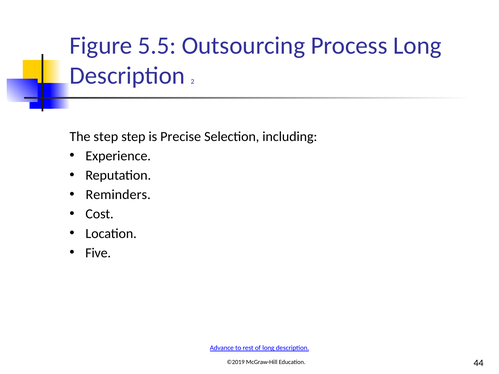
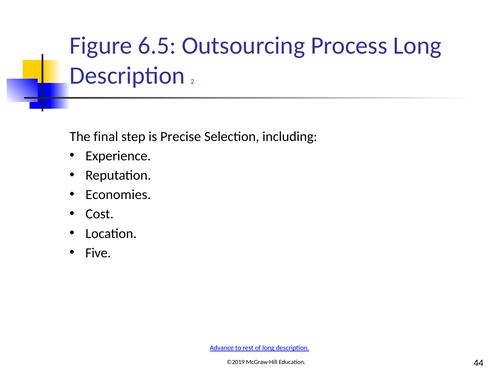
5.5: 5.5 -> 6.5 (157, 46)
The step: step -> final (106, 137)
Reminders: Reminders -> Economies (118, 195)
